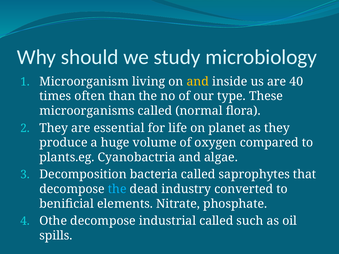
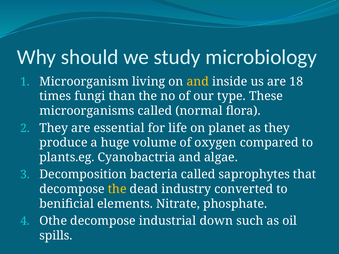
40: 40 -> 18 (296, 82)
often: often -> fungi (90, 96)
the colour: light blue -> yellow (117, 189)
industrial called: called -> down (216, 221)
